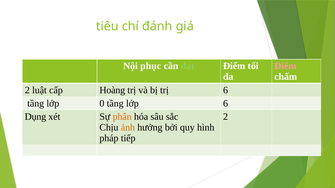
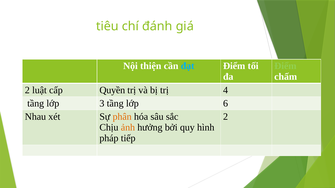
phục: phục -> thiện (151, 66)
đạt colour: light green -> light blue (188, 66)
Điểm colour: pink -> light green (285, 66)
Hoàng: Hoàng -> Quyền (112, 90)
trị 6: 6 -> 4 (226, 90)
0: 0 -> 3 (102, 104)
Dụng: Dụng -> Nhau (35, 117)
